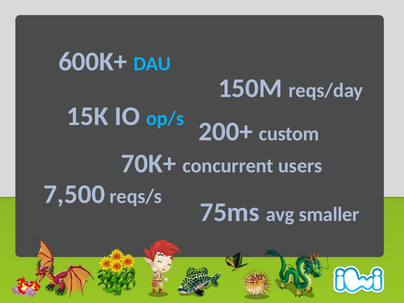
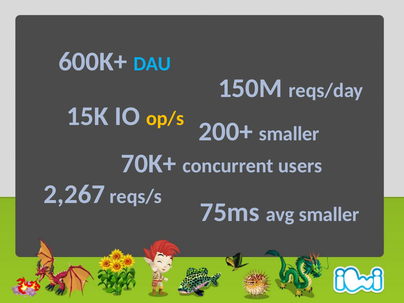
op/s colour: light blue -> yellow (165, 119)
200+ custom: custom -> smaller (289, 134)
7,500: 7,500 -> 2,267 (74, 194)
